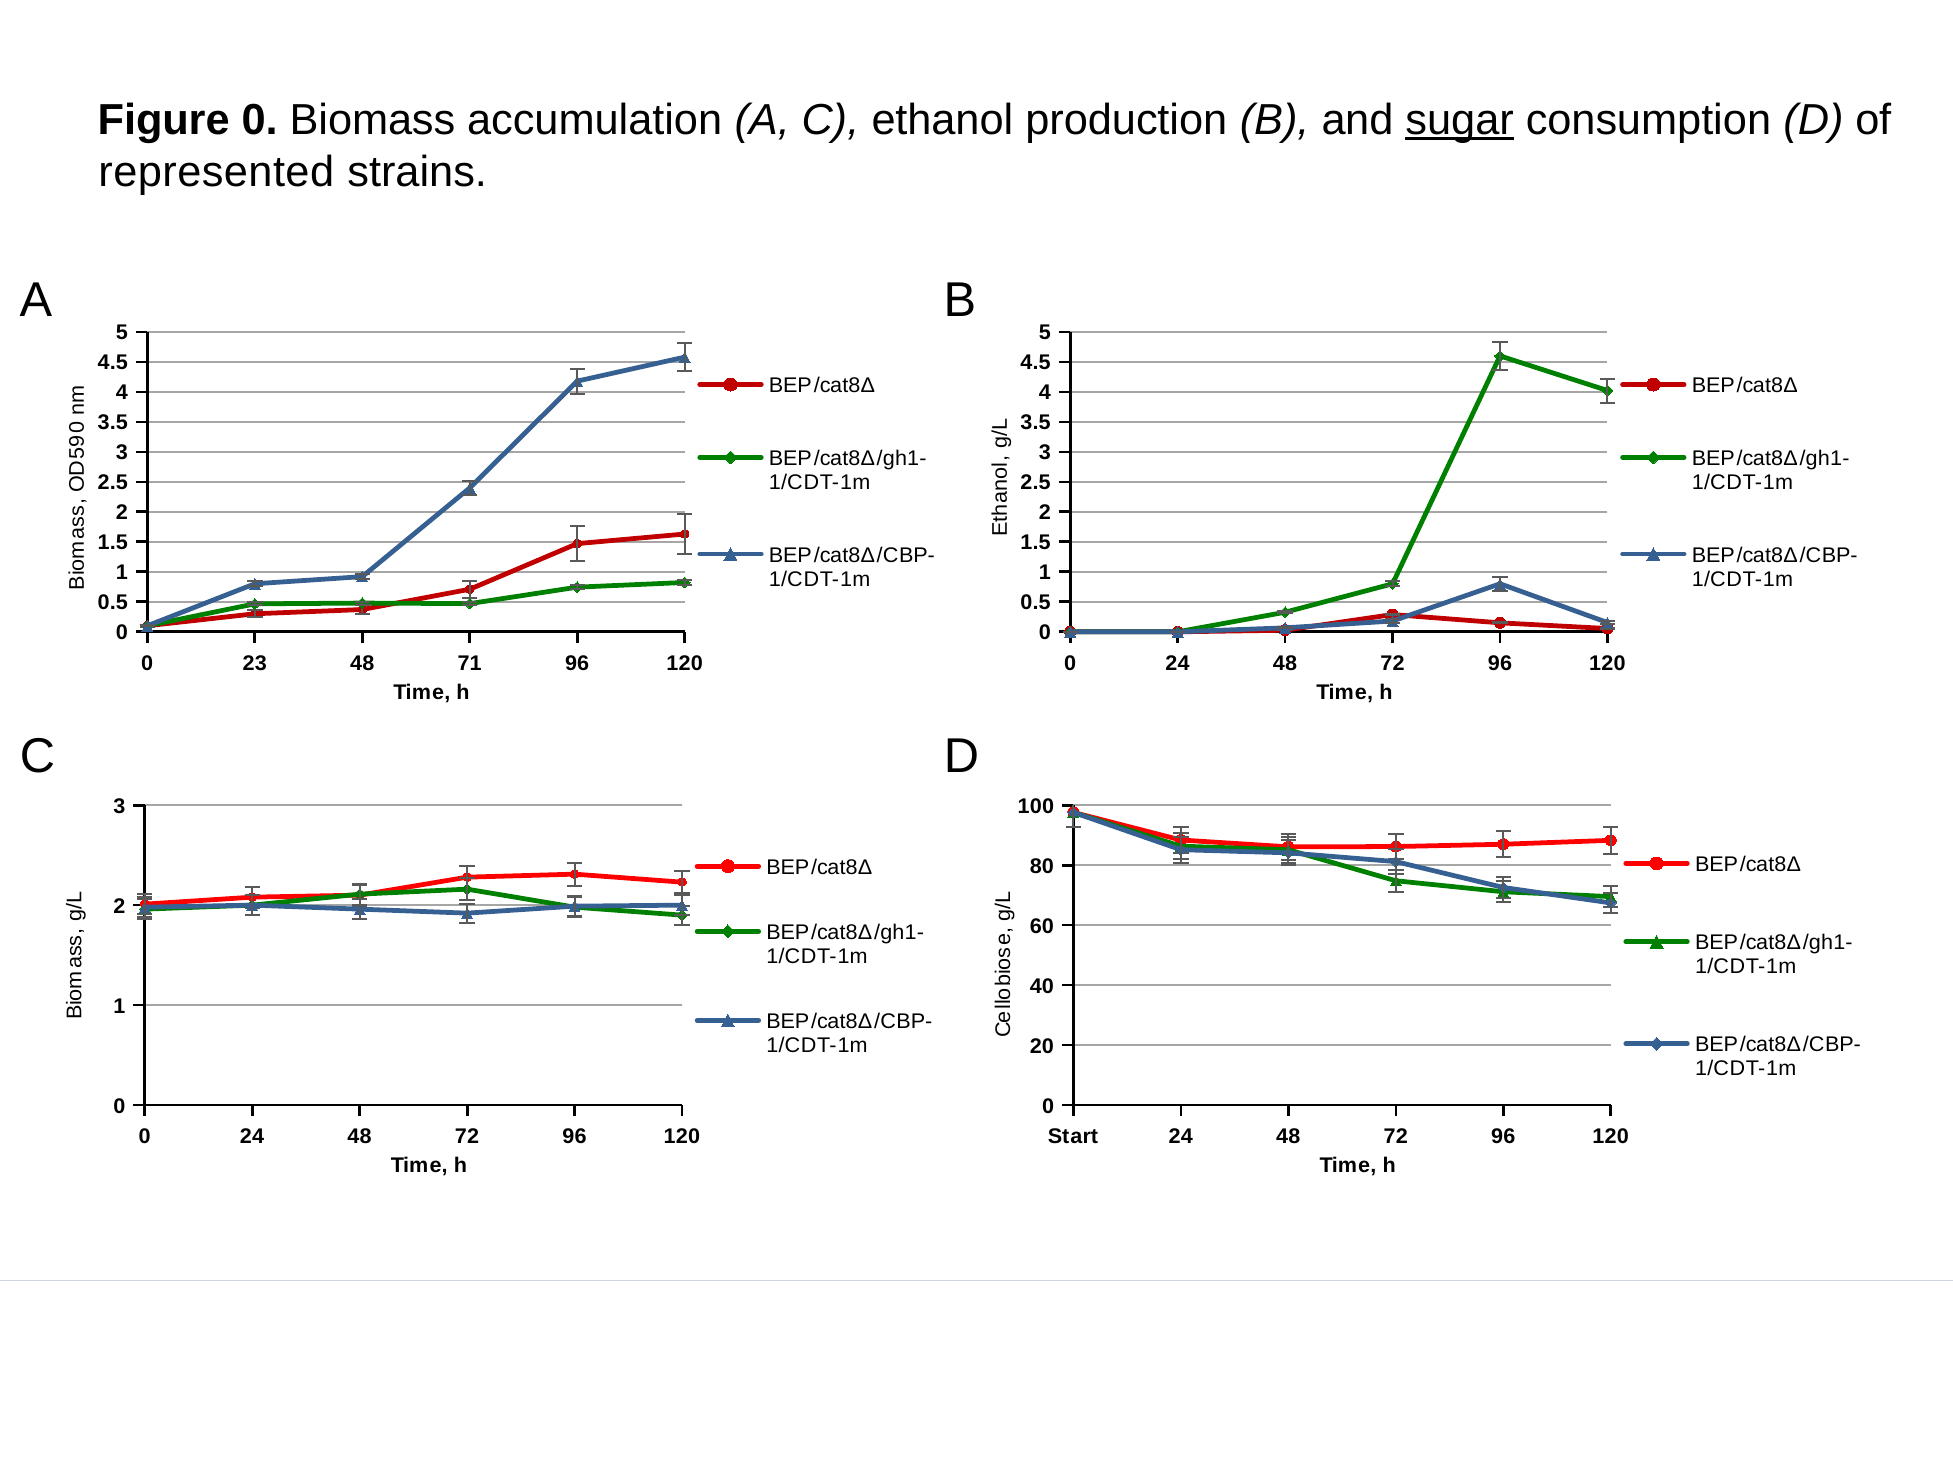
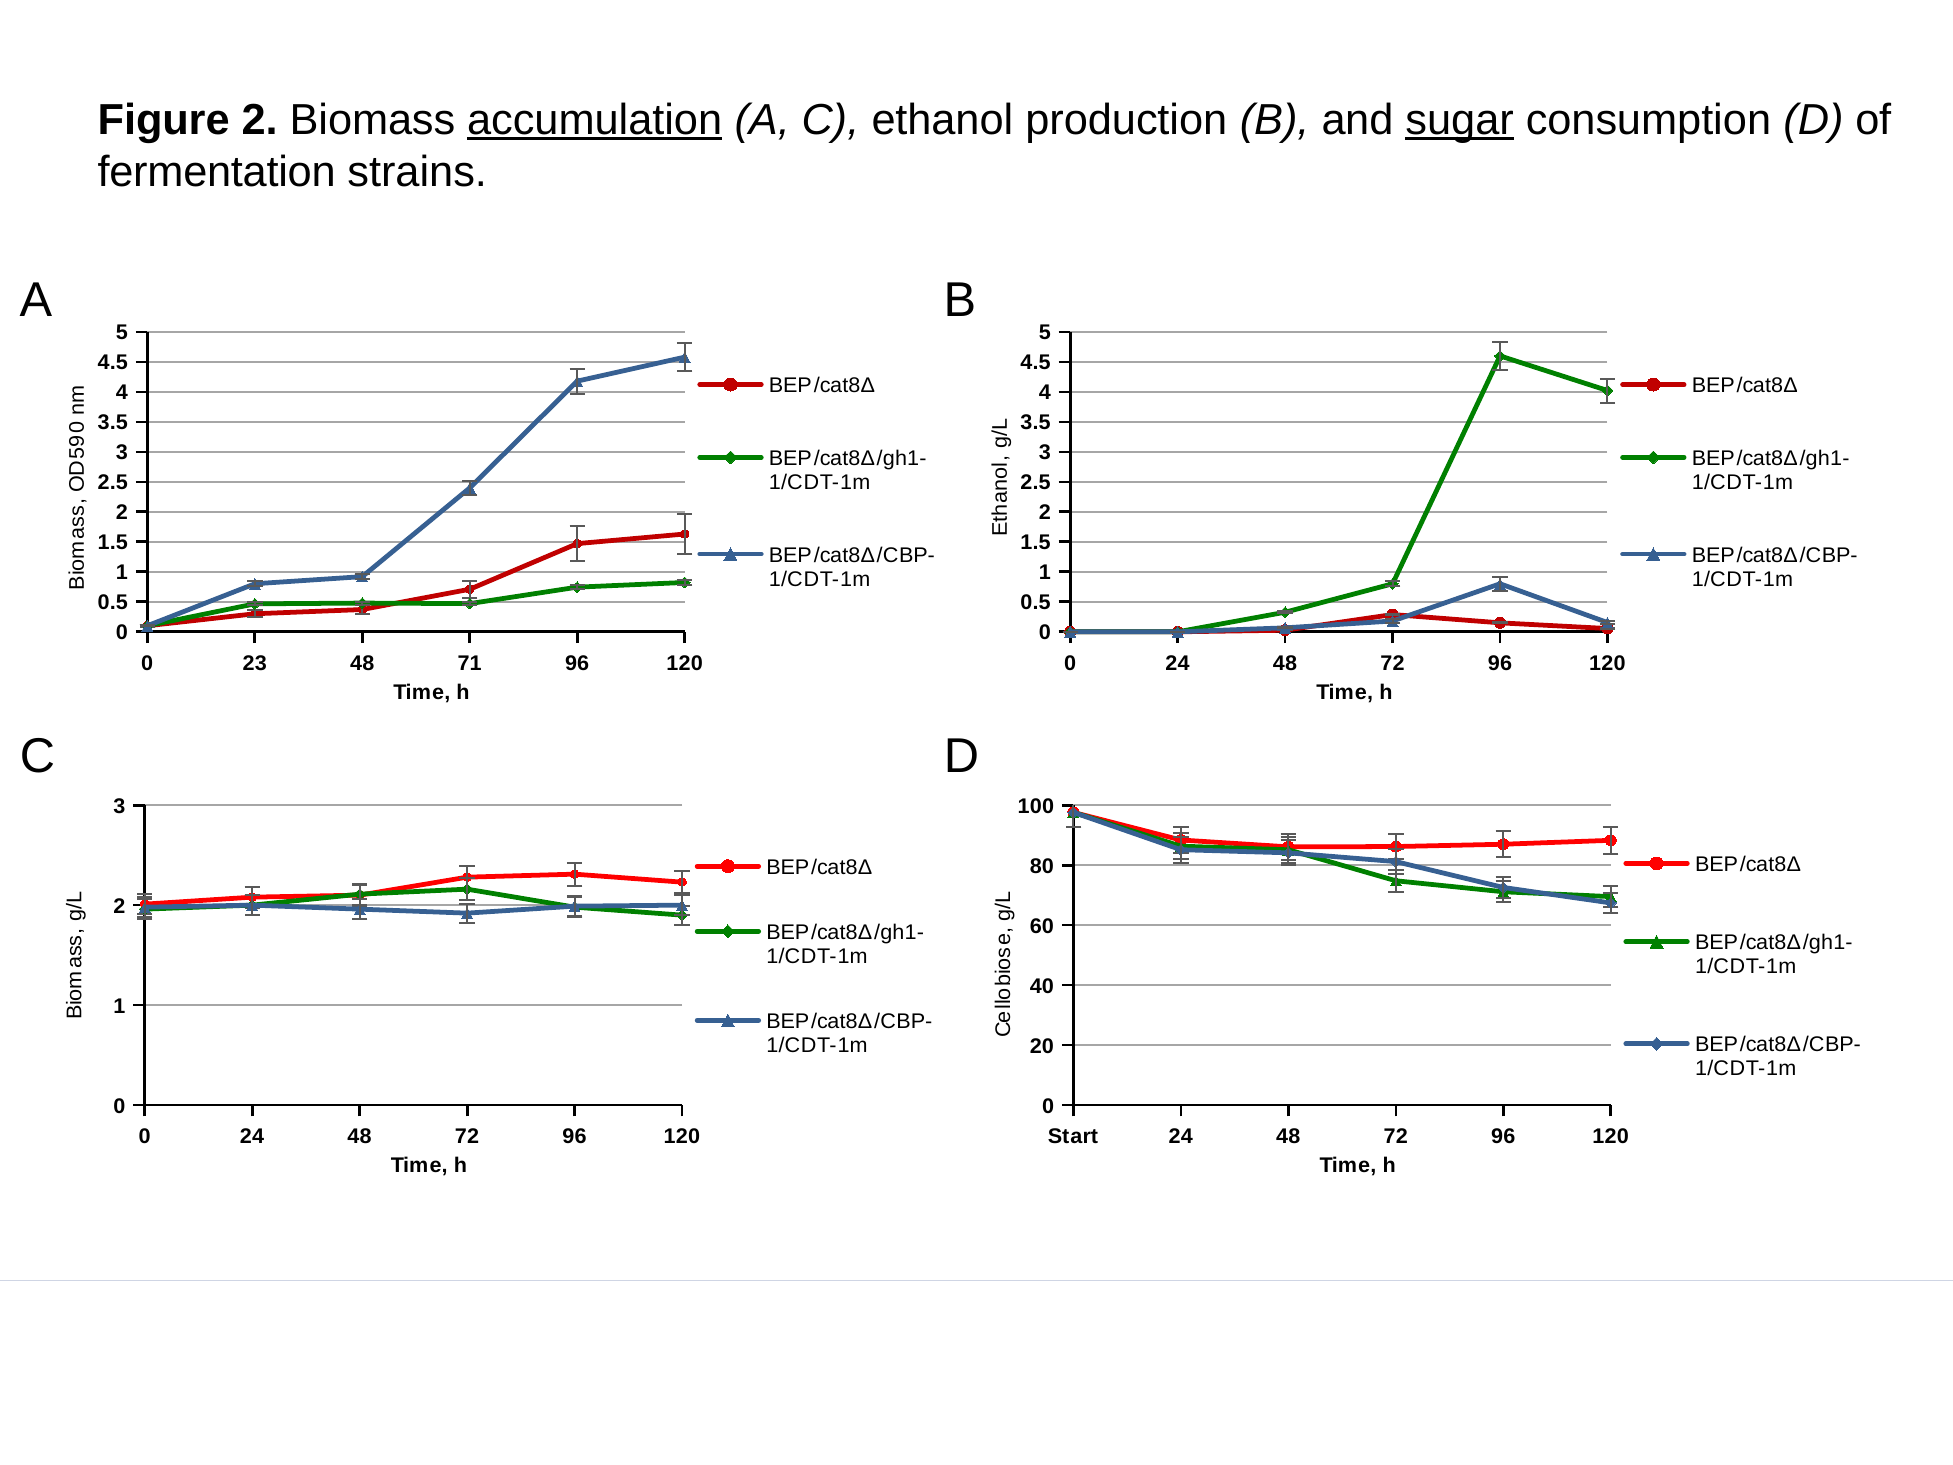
Figure 0: 0 -> 2 (260, 120)
accumulation underline: none -> present (595, 120)
represented: represented -> fermentation (217, 172)
